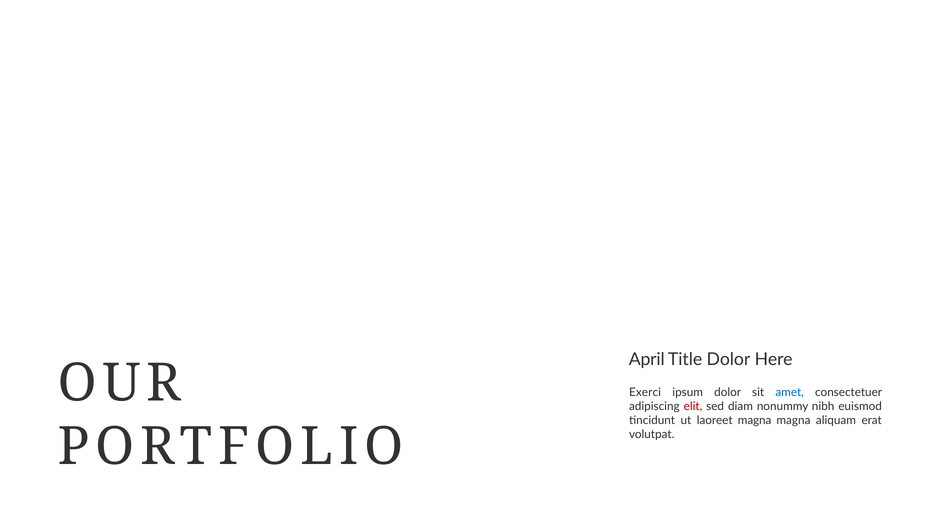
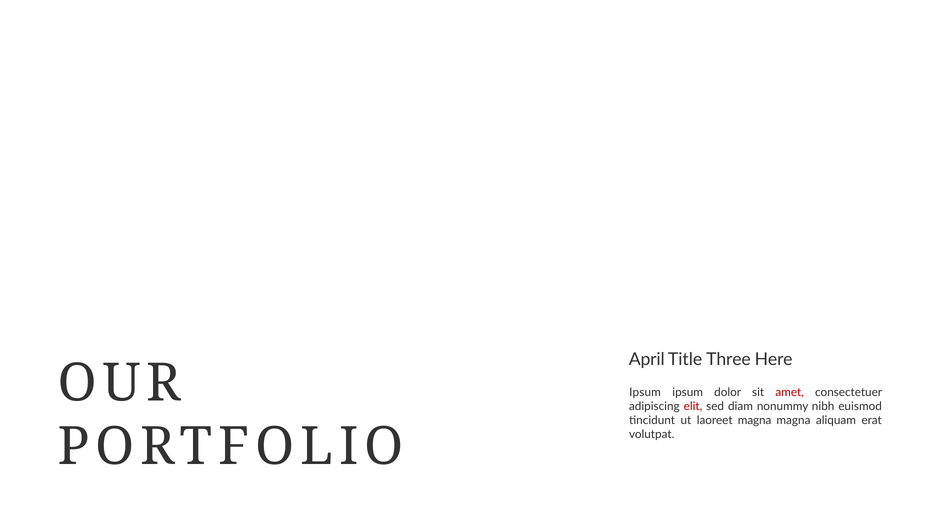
Title Dolor: Dolor -> Three (729, 359)
Exerci: Exerci -> Ipsum (645, 392)
amet colour: blue -> red (790, 392)
